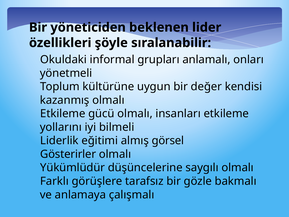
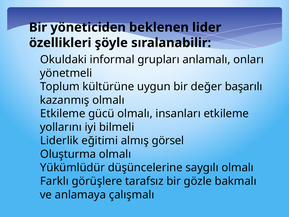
kendisi: kendisi -> başarılı (244, 87)
Gösterirler: Gösterirler -> Oluşturma (68, 154)
